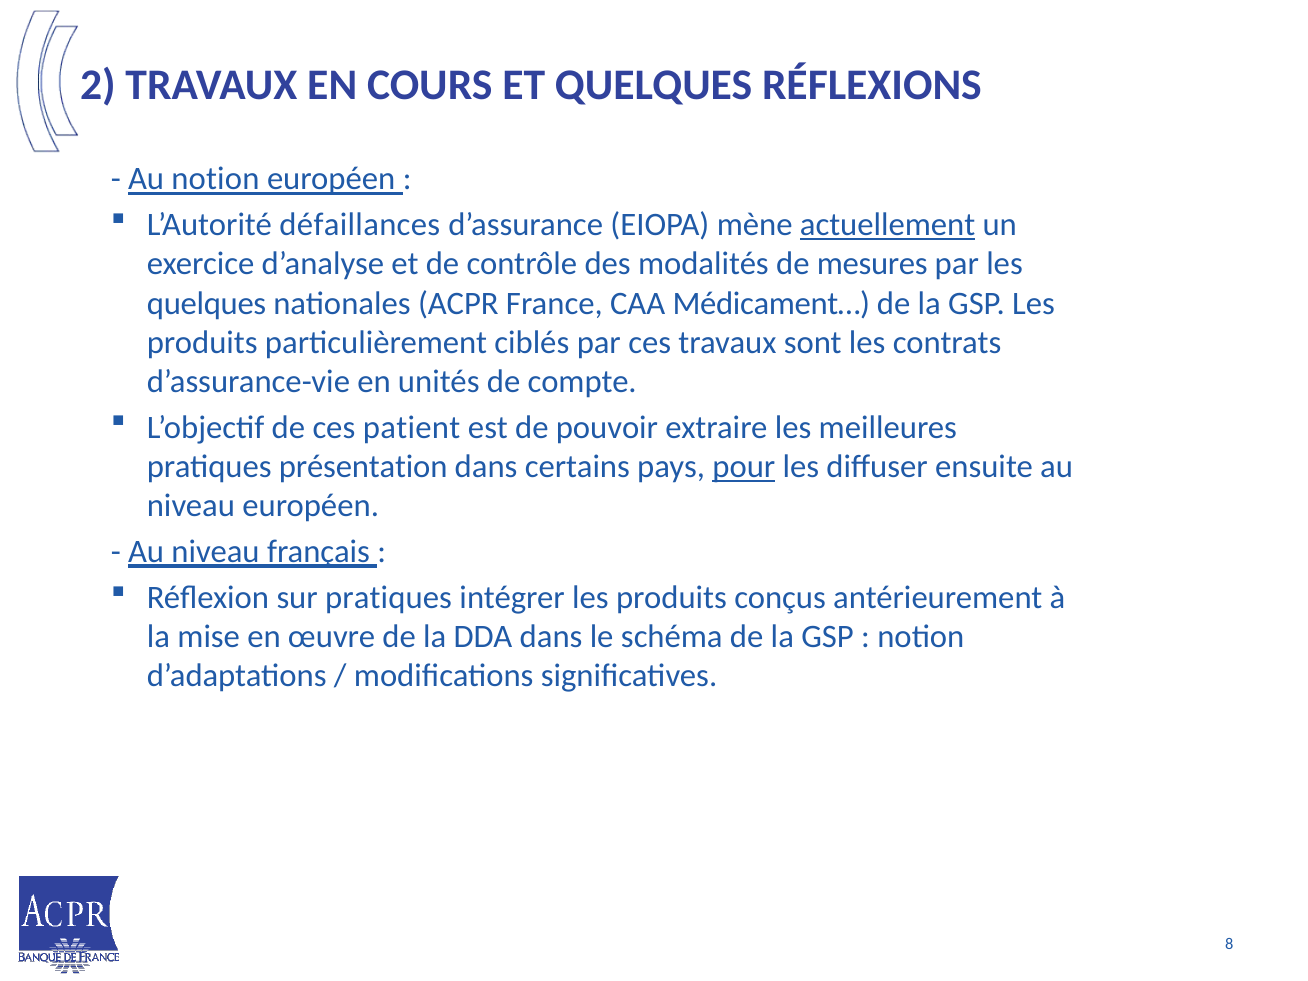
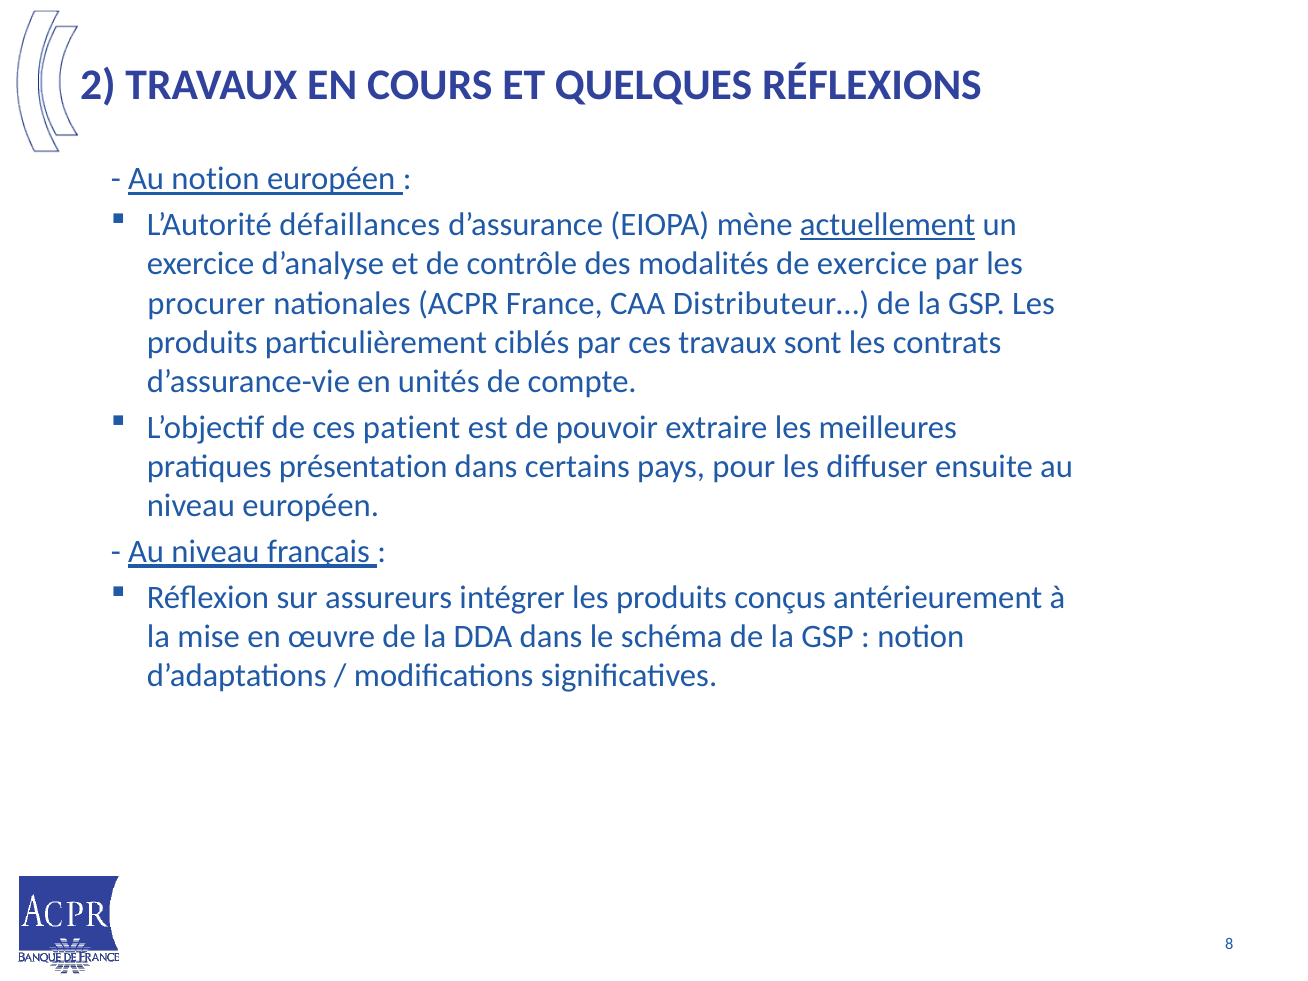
de mesures: mesures -> exercice (872, 264)
quelques: quelques -> procurer (206, 303)
Médicament…: Médicament… -> Distributeur… (771, 303)
pour underline: present -> none (744, 467)
sur pratiques: pratiques -> assureurs (389, 598)
